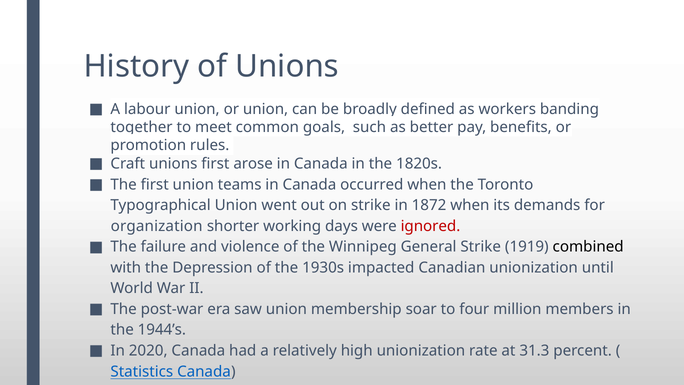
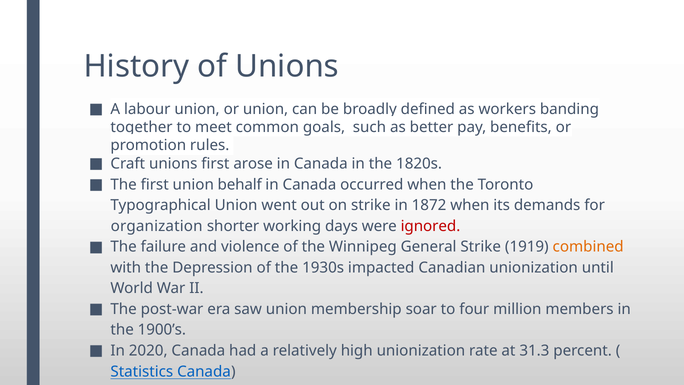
teams: teams -> behalf (240, 184)
combined colour: black -> orange (588, 247)
1944’s: 1944’s -> 1900’s (162, 330)
